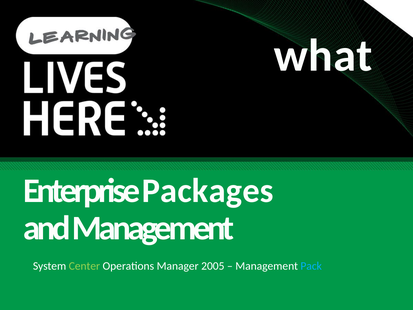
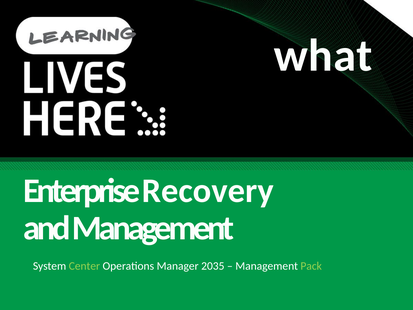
Packages: Packages -> Recovery (208, 191)
2005: 2005 -> 2035 (213, 266)
Pack colour: light blue -> light green (311, 266)
